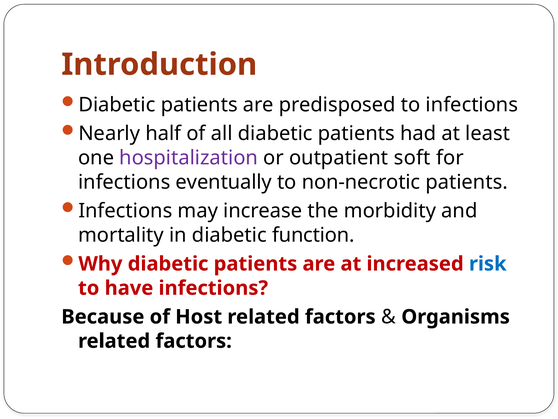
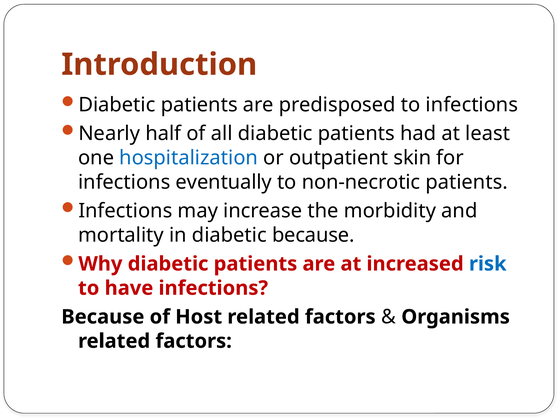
hospitalization colour: purple -> blue (189, 158)
soft: soft -> skin (412, 158)
diabetic function: function -> because (313, 235)
